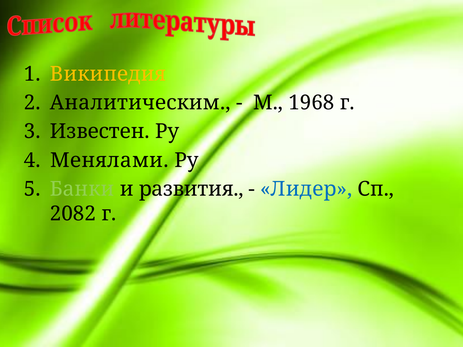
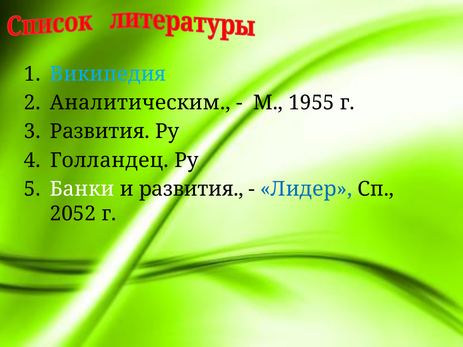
Википедия colour: yellow -> light blue (108, 74)
1968: 1968 -> 1955 (311, 103)
Известен: Известен -> Развития (100, 132)
Менялами: Менялами -> Голландец (109, 160)
Банки colour: light green -> white (82, 189)
2082: 2082 -> 2052 (73, 214)
